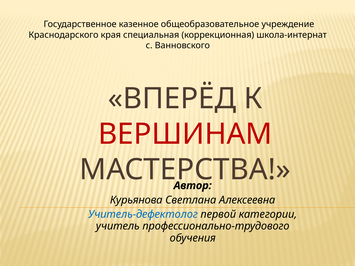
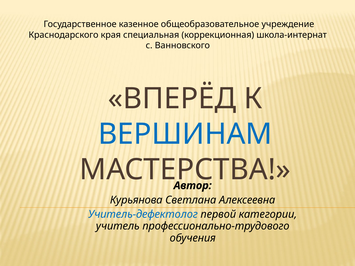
ВЕРШИНАМ colour: red -> blue (185, 134)
